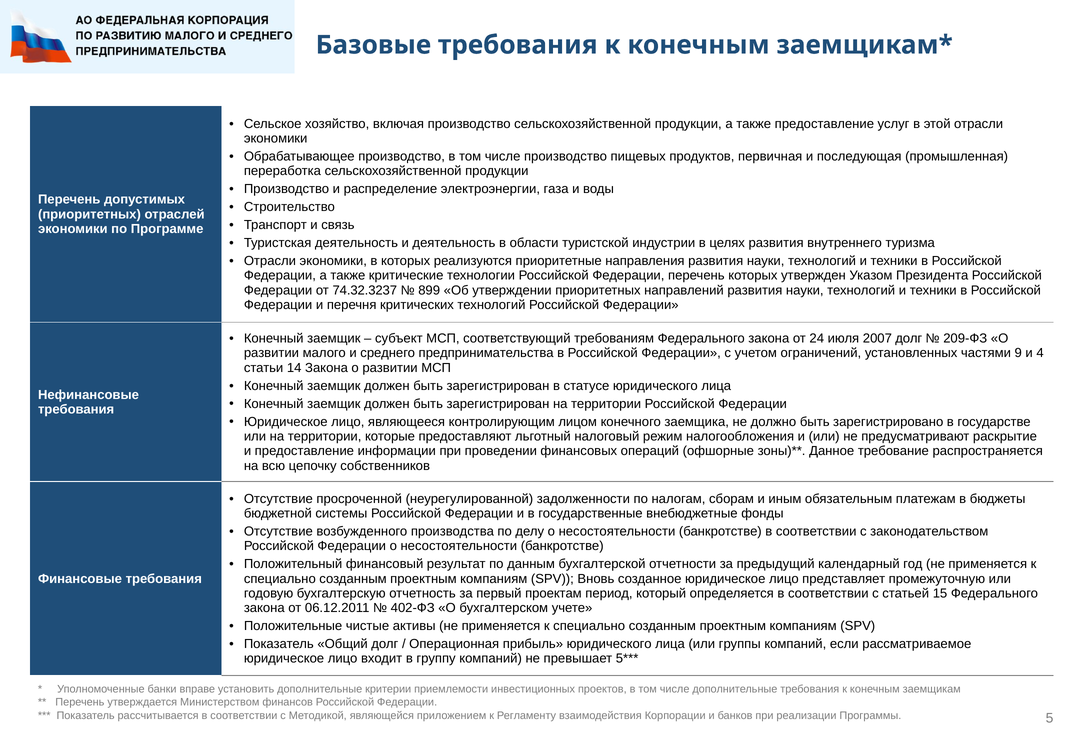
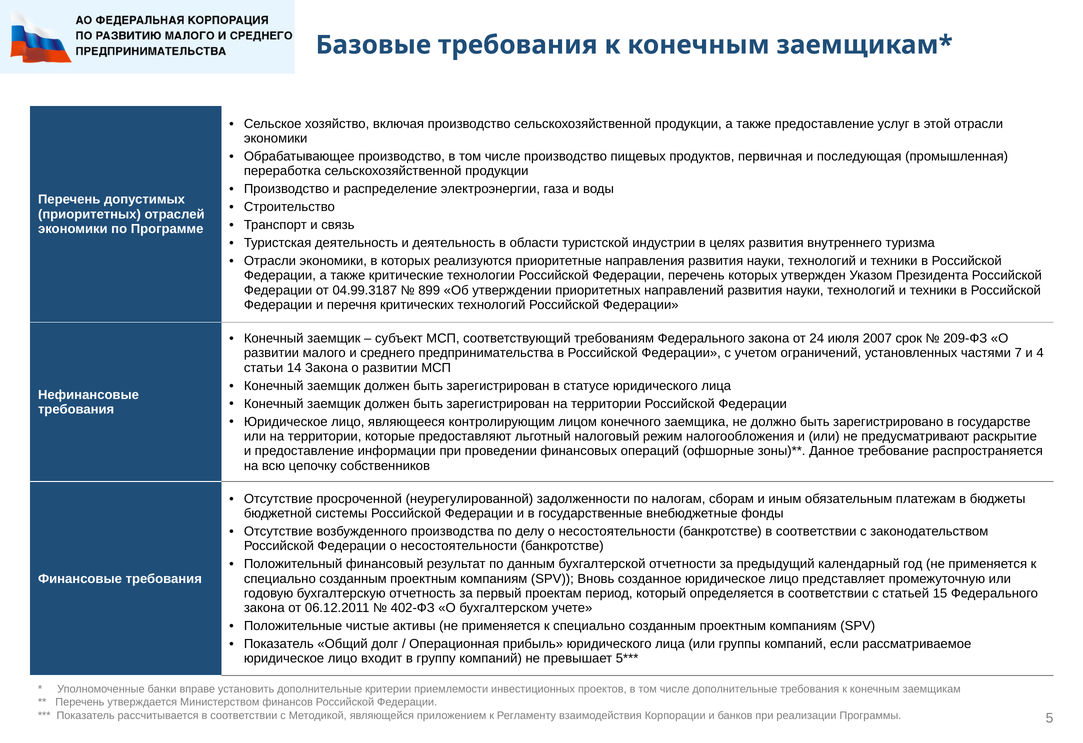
74.32.3237: 74.32.3237 -> 04.99.3187 (365, 290)
2007 долг: долг -> срок (909, 338)
9: 9 -> 7 (1018, 353)
